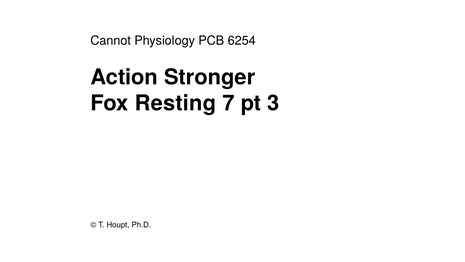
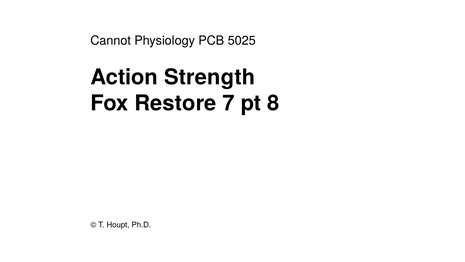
6254: 6254 -> 5025 (242, 41)
Stronger: Stronger -> Strength (210, 77)
Resting: Resting -> Restore (175, 103)
3: 3 -> 8 (273, 103)
